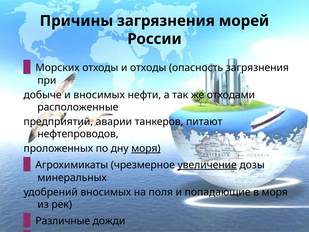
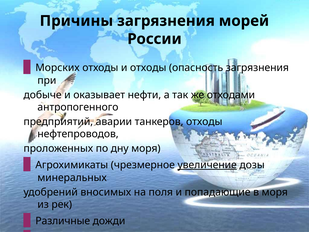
и вносимых: вносимых -> оказывает (99, 95)
расположенные: расположенные -> антропогенного (78, 107)
танкеров питают: питают -> отходы (204, 122)
моря underline: present -> none (146, 148)
